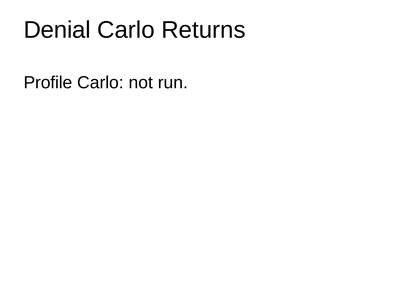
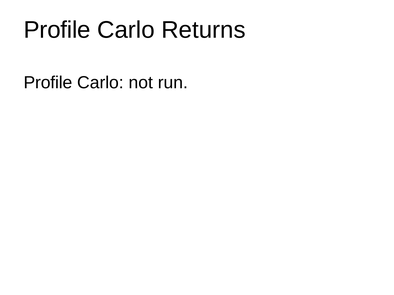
Denial: Denial -> Profile (57, 30)
